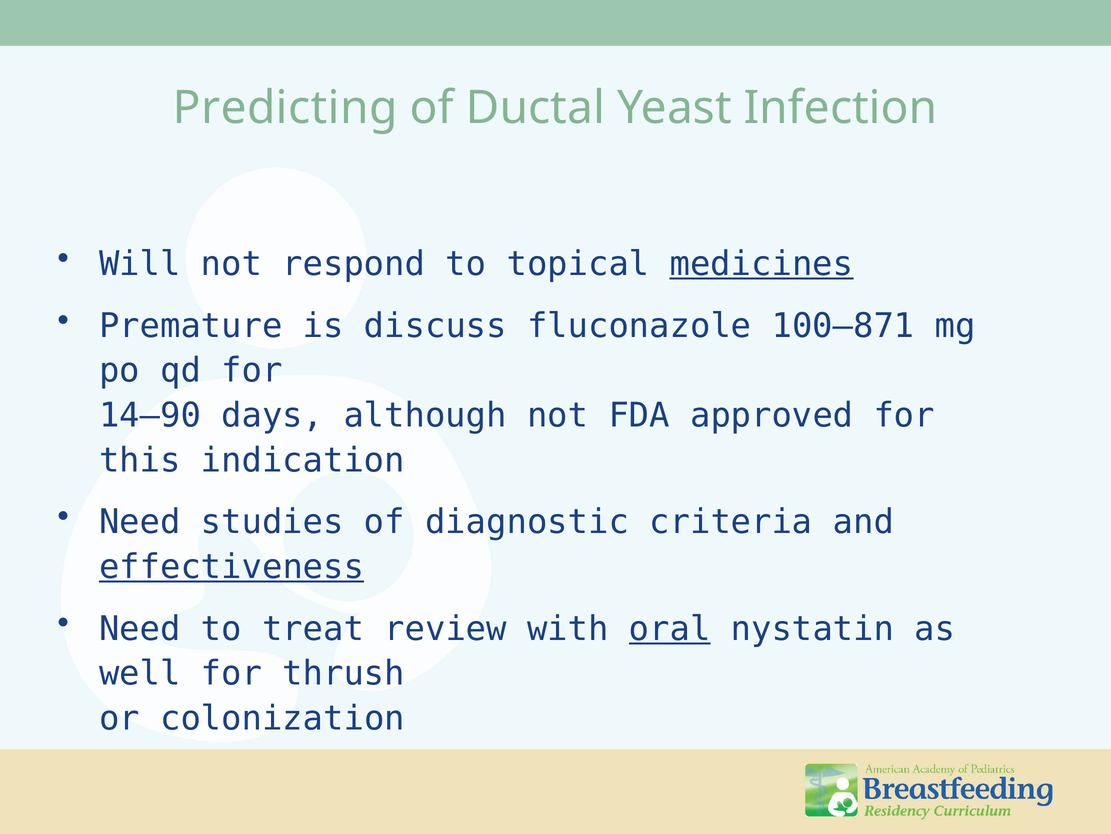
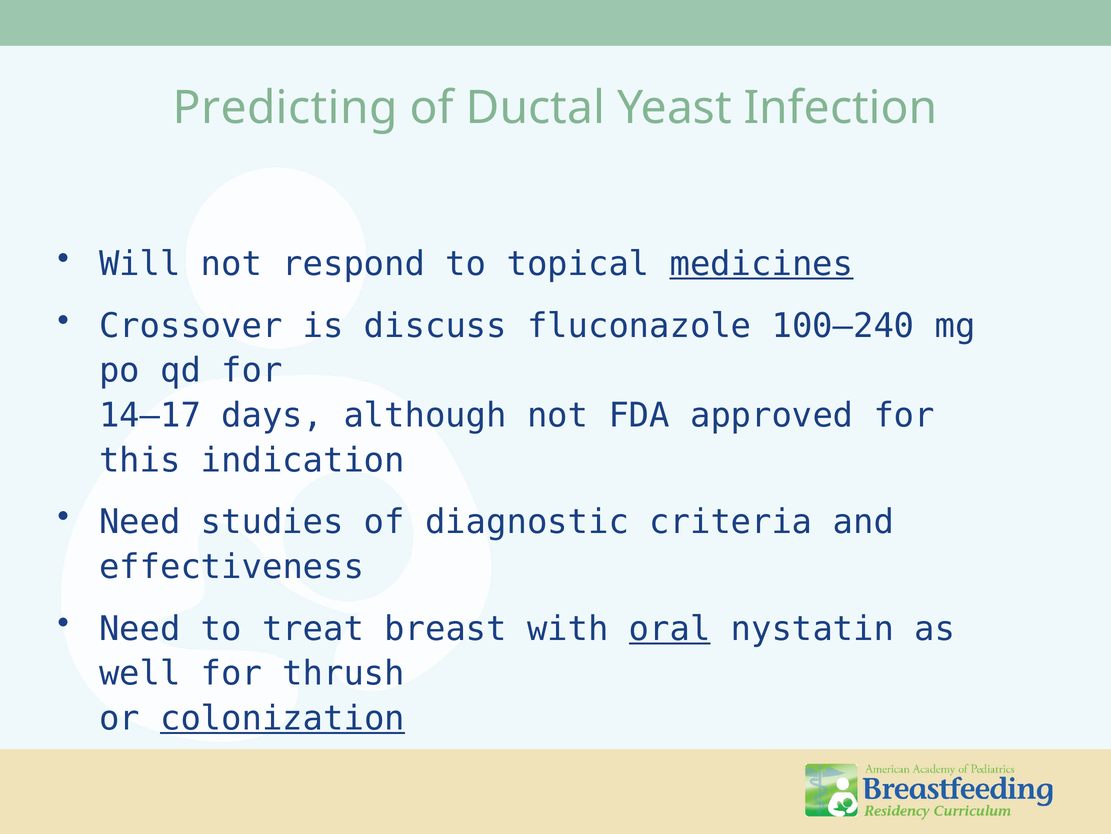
Premature: Premature -> Crossover (191, 326)
100–871: 100–871 -> 100–240 (843, 326)
14–90: 14–90 -> 14–17 (150, 415)
effectiveness underline: present -> none (232, 567)
review: review -> breast (446, 628)
colonization underline: none -> present (282, 718)
